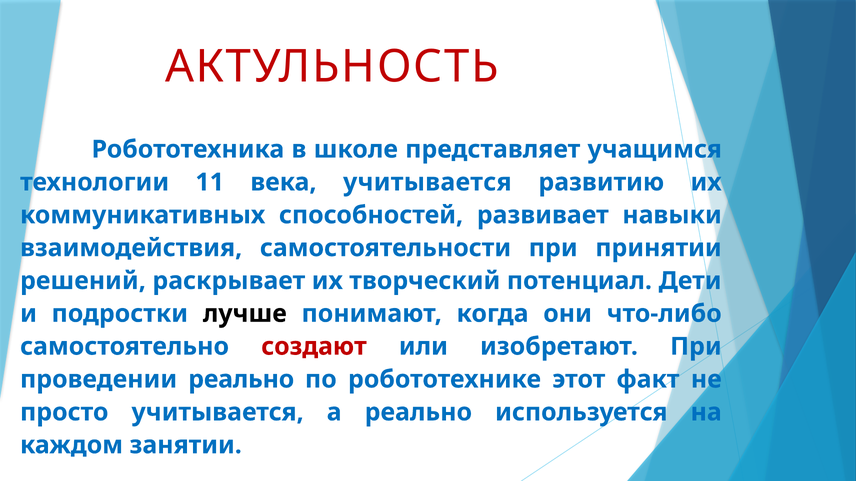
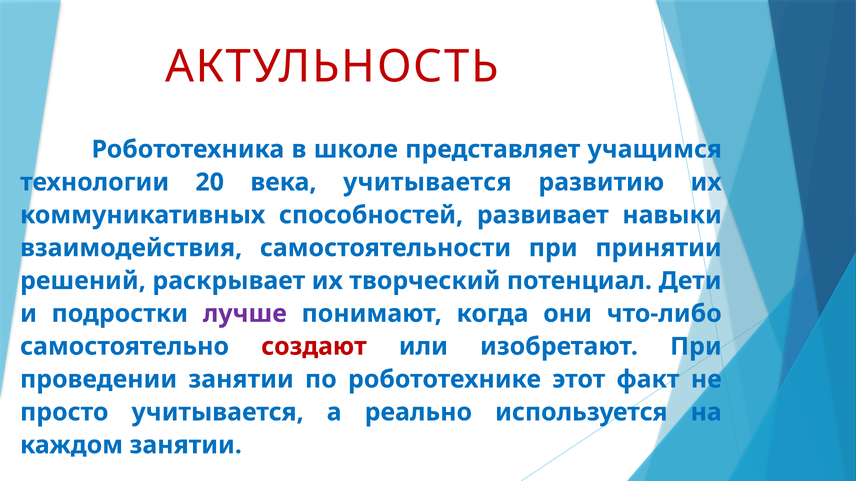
11: 11 -> 20 (210, 182)
лучше colour: black -> purple (245, 314)
проведении реально: реально -> занятии (241, 380)
